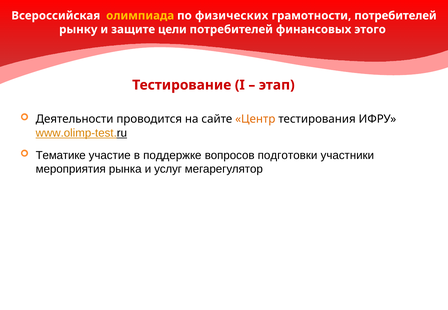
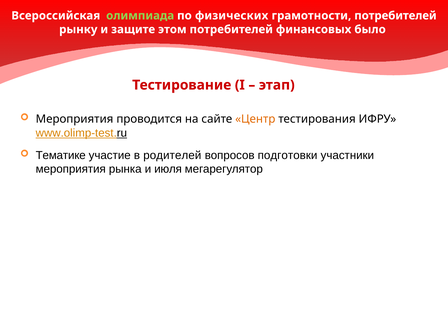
олимпиада colour: yellow -> light green (140, 16)
цели: цели -> этом (172, 29)
этого: этого -> было (370, 29)
Деятельности: Деятельности -> Мероприятия (75, 119)
поддержке: поддержке -> родителей (172, 155)
услуг: услуг -> июля (168, 169)
